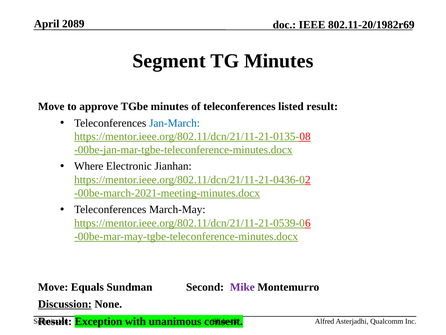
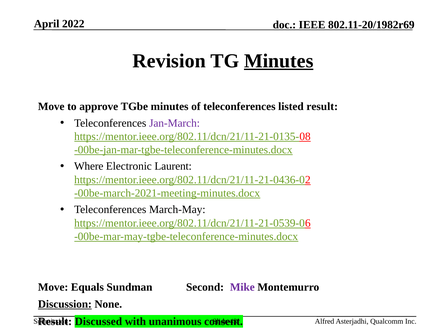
2089: 2089 -> 2022 (73, 24)
Segment: Segment -> Revision (169, 61)
Minutes underline: none -> present (279, 61)
Jan-March colour: blue -> purple (174, 123)
Jianhan: Jianhan -> Laurent (173, 166)
Exception: Exception -> Discussed (98, 321)
